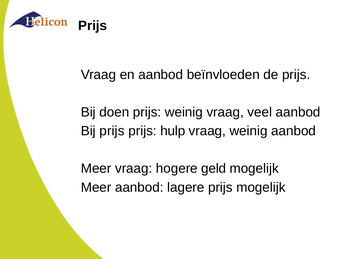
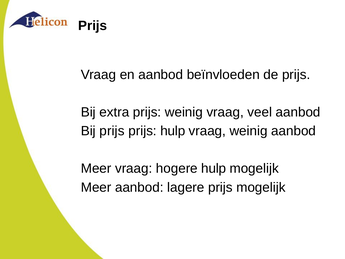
doen: doen -> extra (114, 112)
hogere geld: geld -> hulp (214, 168)
